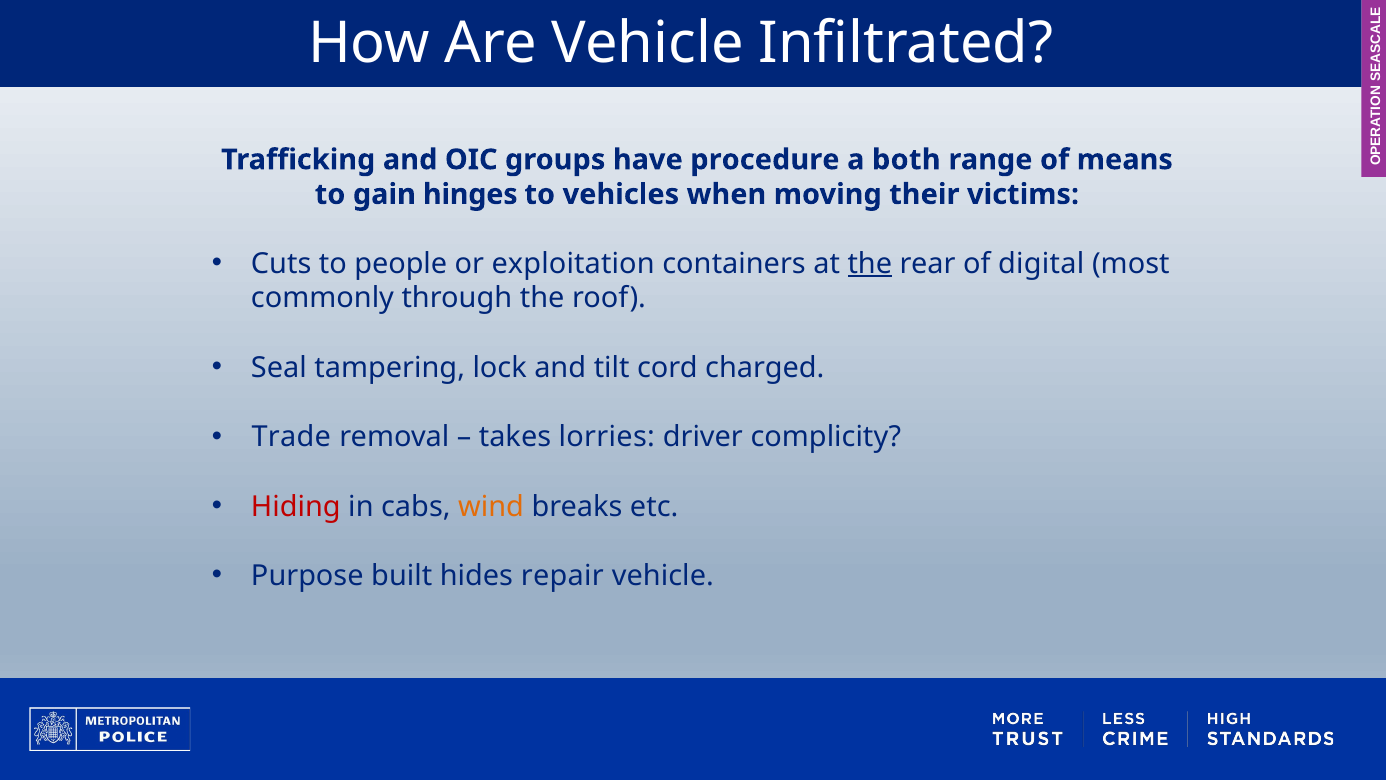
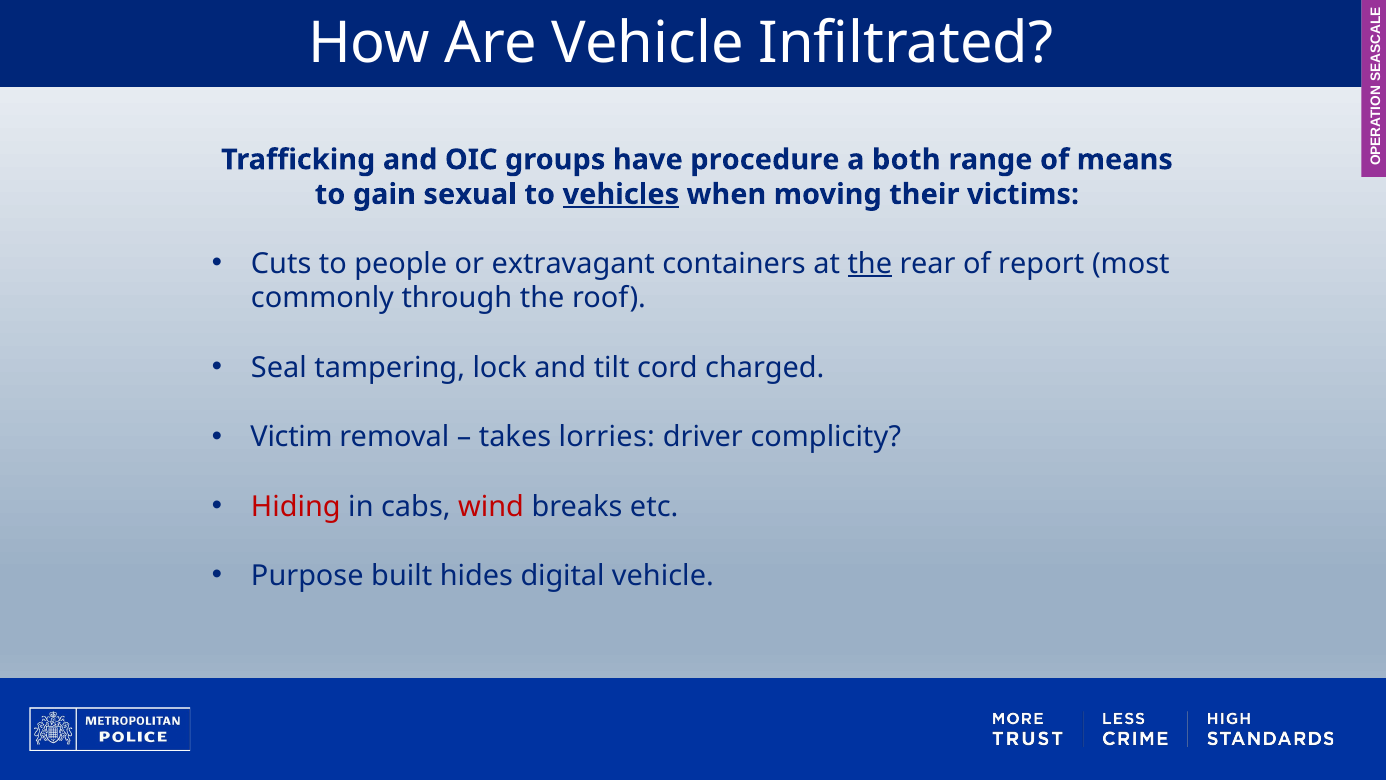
hinges: hinges -> sexual (470, 194)
vehicles underline: none -> present (621, 194)
exploitation: exploitation -> extravagant (573, 264)
digital: digital -> report (1041, 264)
Trade: Trade -> Victim (292, 437)
wind colour: orange -> red (491, 506)
repair: repair -> digital (562, 576)
